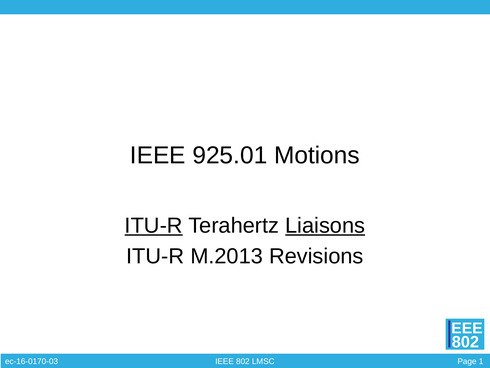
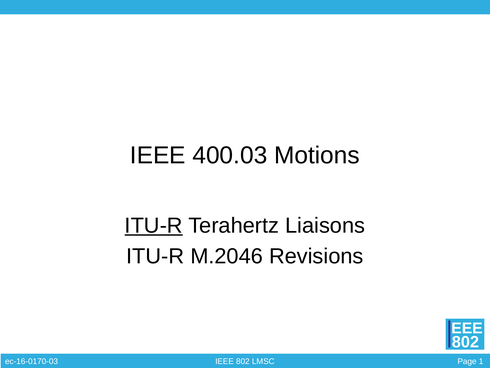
925.01: 925.01 -> 400.03 (230, 155)
Liaisons underline: present -> none (325, 225)
M.2013: M.2013 -> M.2046 (227, 256)
